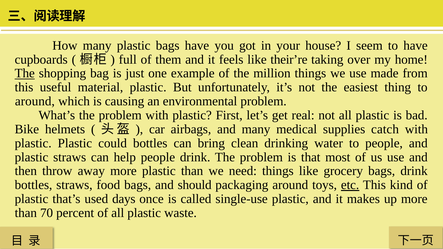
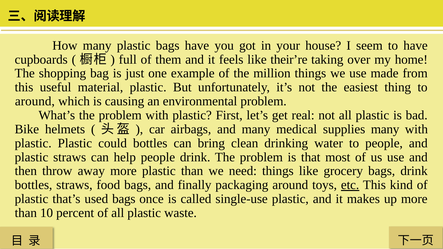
The underline: present -> none (25, 73)
supplies catch: catch -> many (385, 129)
should: should -> finally (195, 185)
used days: days -> bags (124, 199)
70: 70 -> 10 (47, 213)
